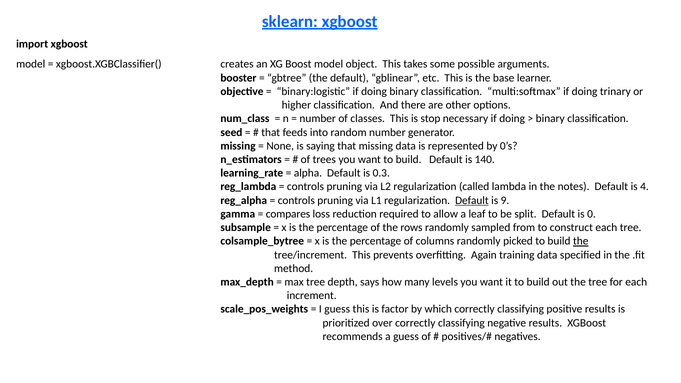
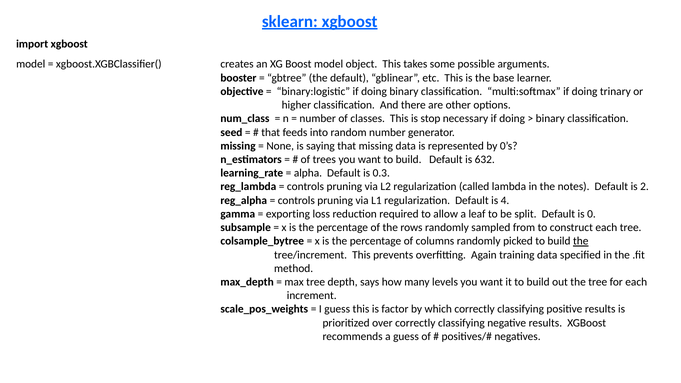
140: 140 -> 632 (485, 160)
4: 4 -> 2 (645, 187)
Default underline: present -> none (472, 200)
9: 9 -> 4 (505, 200)
compares: compares -> exporting (288, 214)
